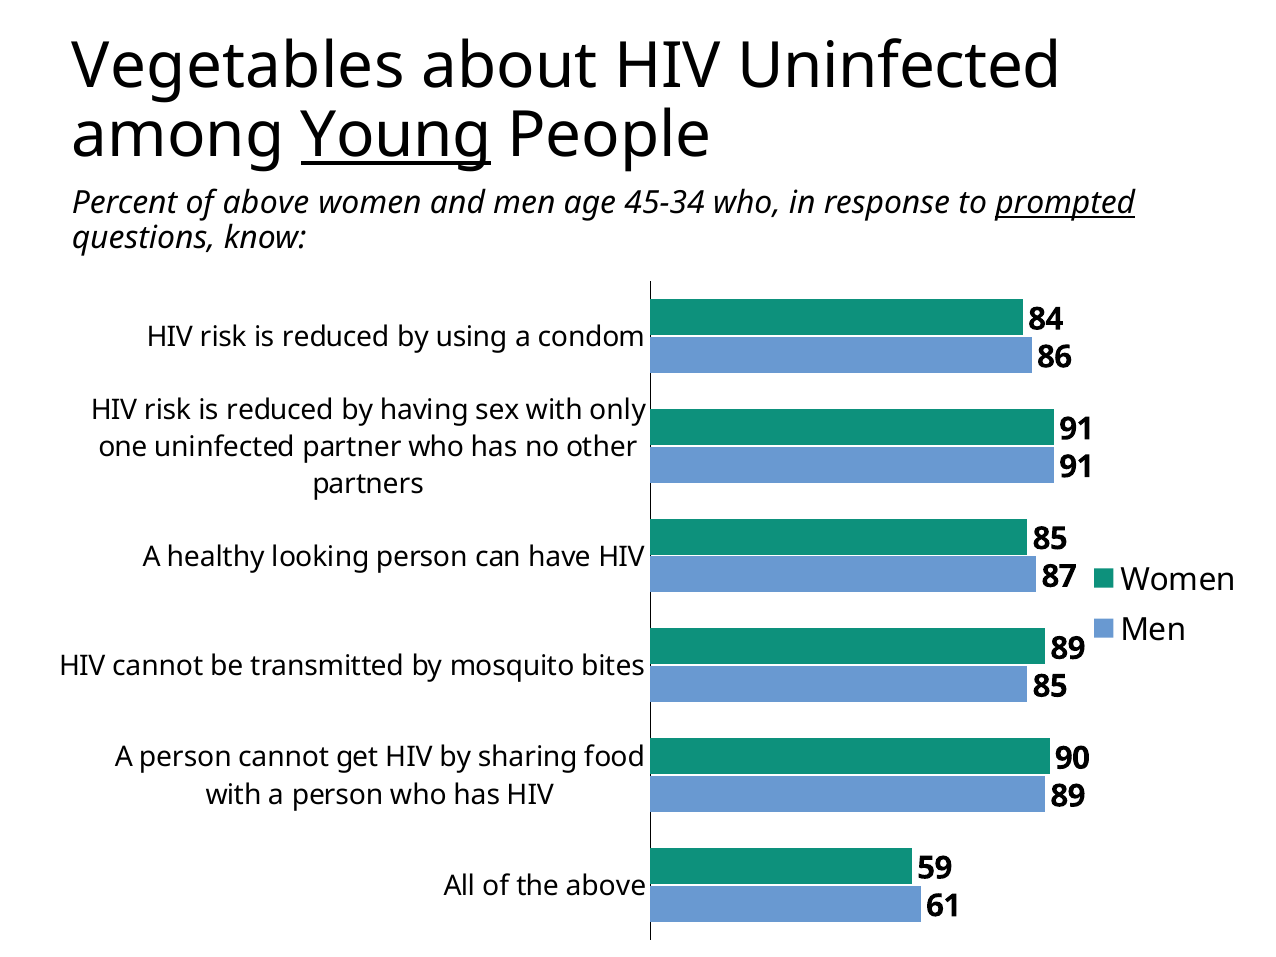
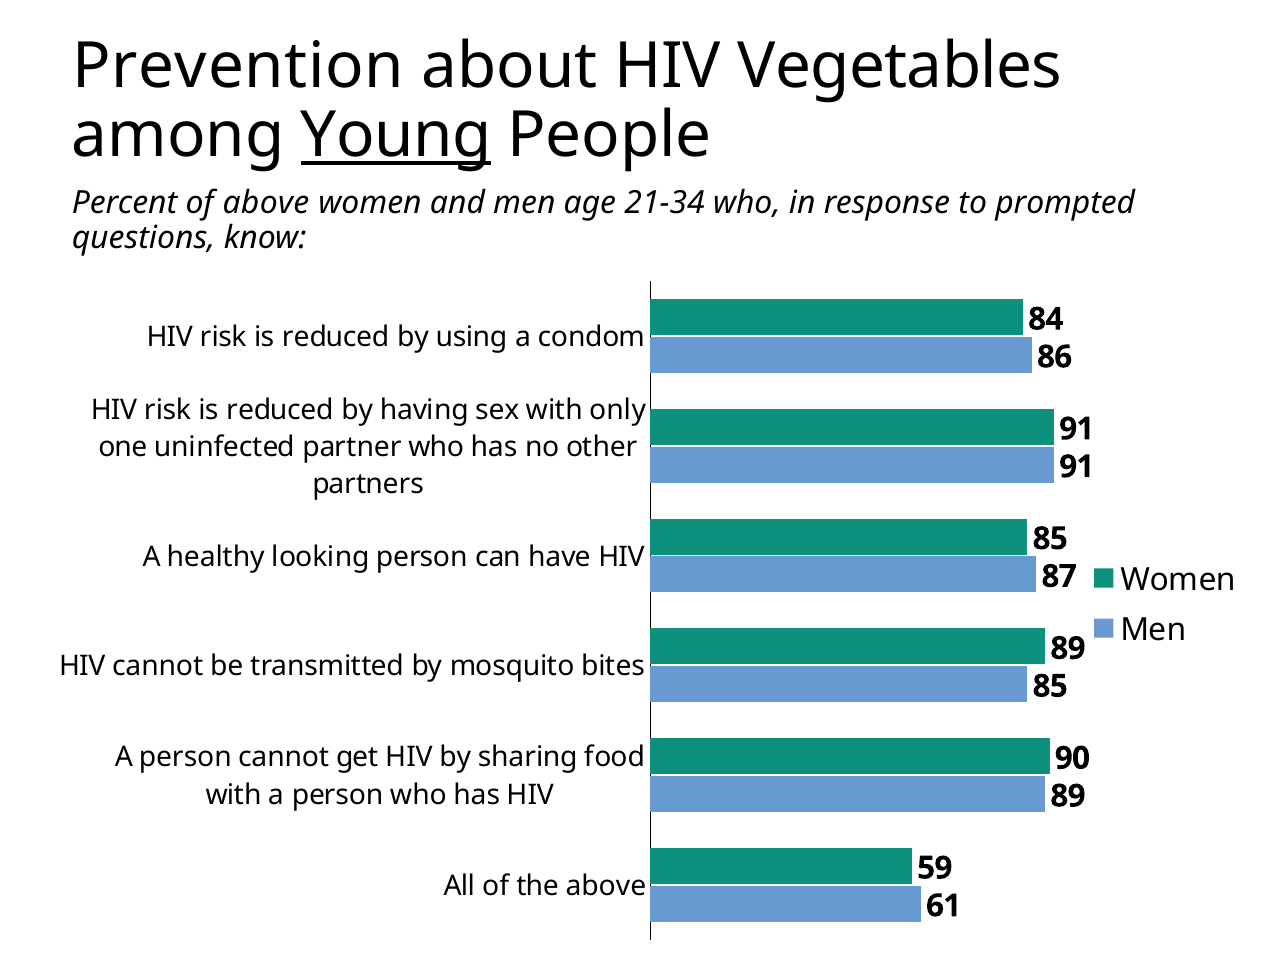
Vegetables: Vegetables -> Prevention (238, 67)
HIV Uninfected: Uninfected -> Vegetables (900, 67)
45-34: 45-34 -> 21-34 (665, 203)
prompted underline: present -> none (1065, 203)
